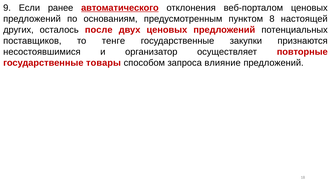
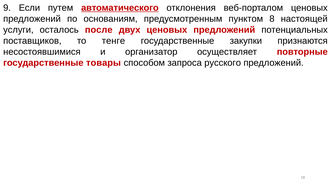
ранее: ранее -> путем (61, 8)
других: других -> услуги (18, 30)
влияние: влияние -> русского (223, 63)
